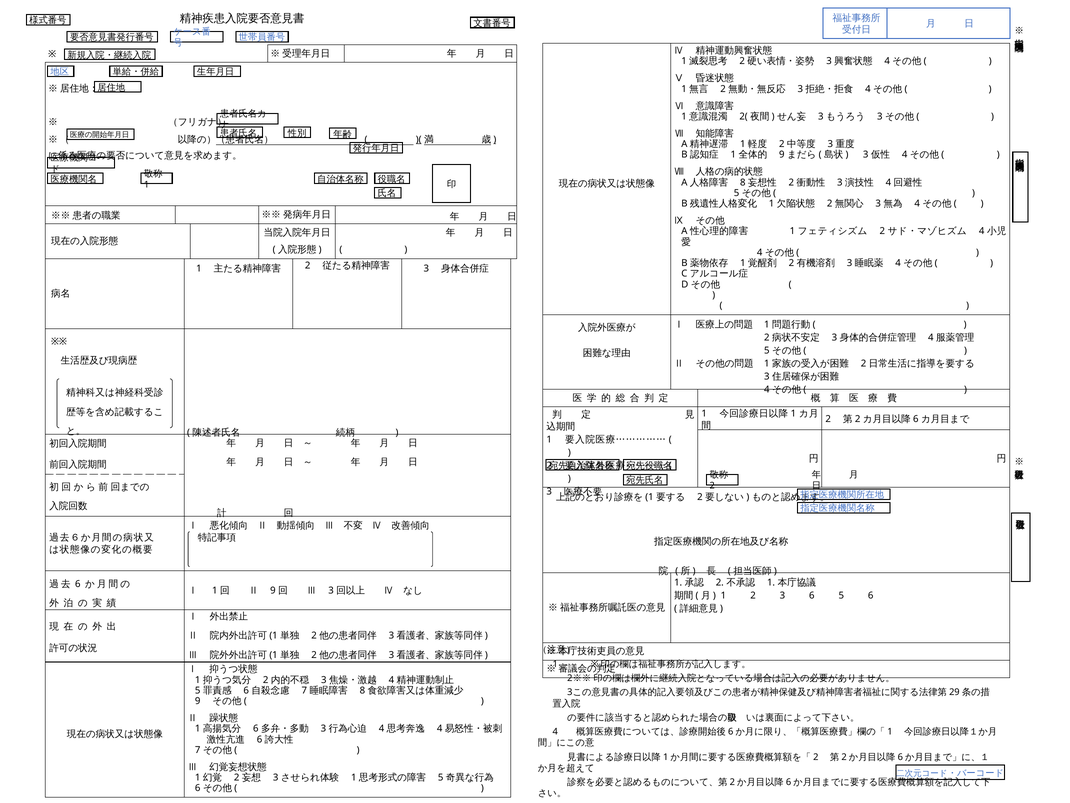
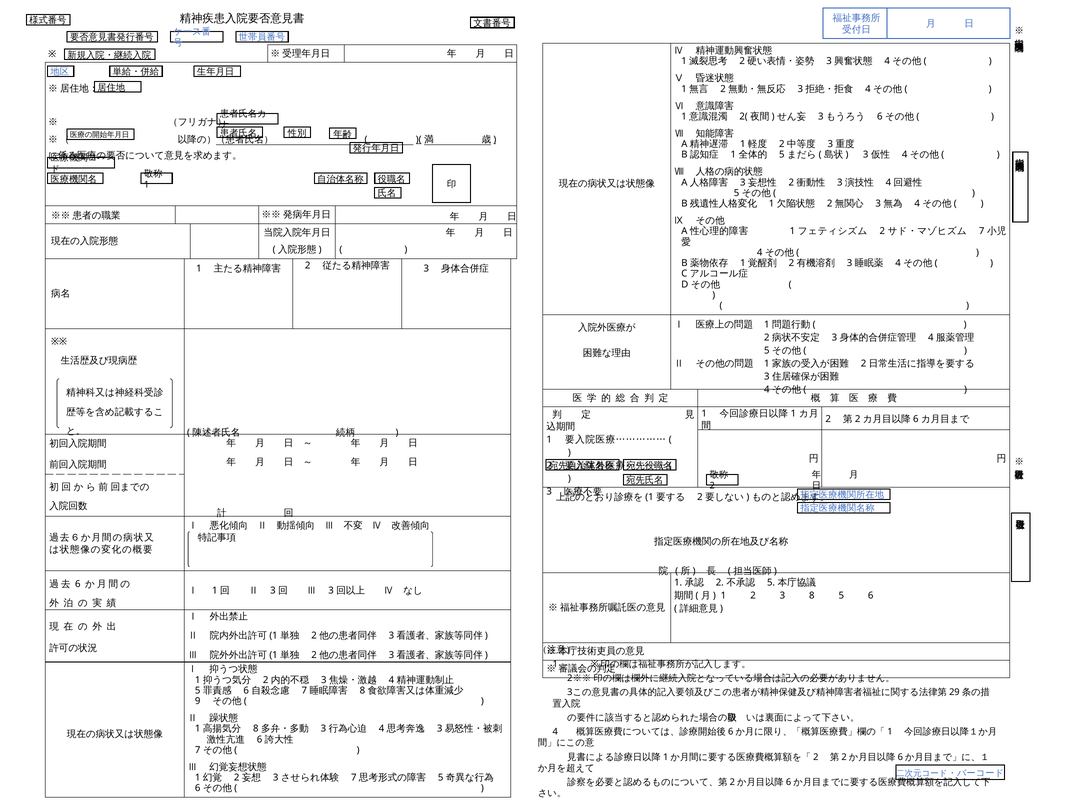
3: 3 -> 6 (880, 116)
9: 9 -> 5 (782, 155)
8: 8 -> 3 (743, 182)
4: 4 -> 7 (982, 231)
1: 1 -> 5 (771, 582)
Ⅱ 9: 9 -> 3 (273, 590)
3 6: 6 -> 8 (812, 595)
6: 6 -> 8 (256, 728)
4: 4 -> 3 (440, 728)
1: 1 -> 7 (354, 777)
